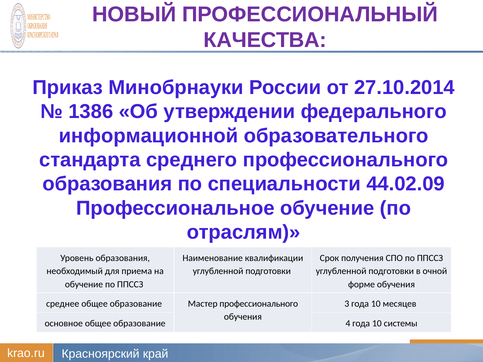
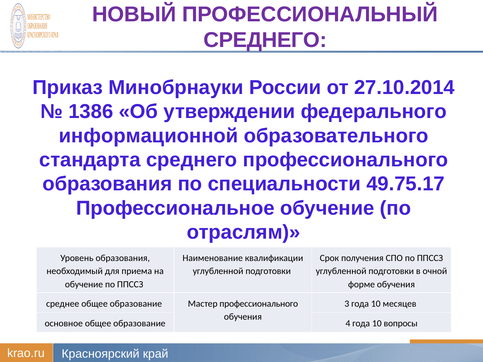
КАЧЕСТВА: КАЧЕСТВА -> СРЕДНЕГО (265, 40)
44.02.09: 44.02.09 -> 49.75.17 (406, 184)
системы: системы -> вопросы (401, 324)
